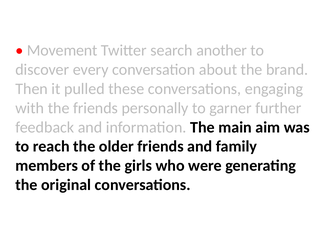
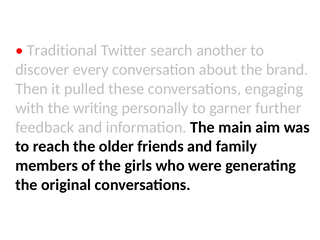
Movement: Movement -> Traditional (62, 50)
the friends: friends -> writing (96, 108)
